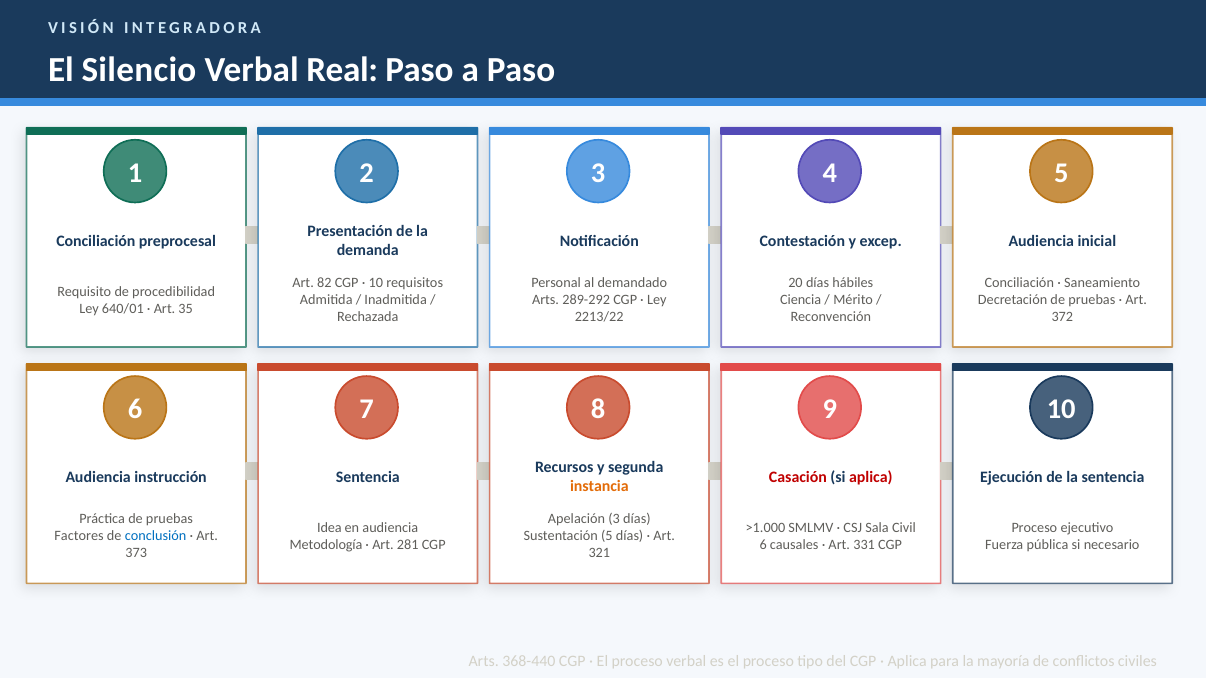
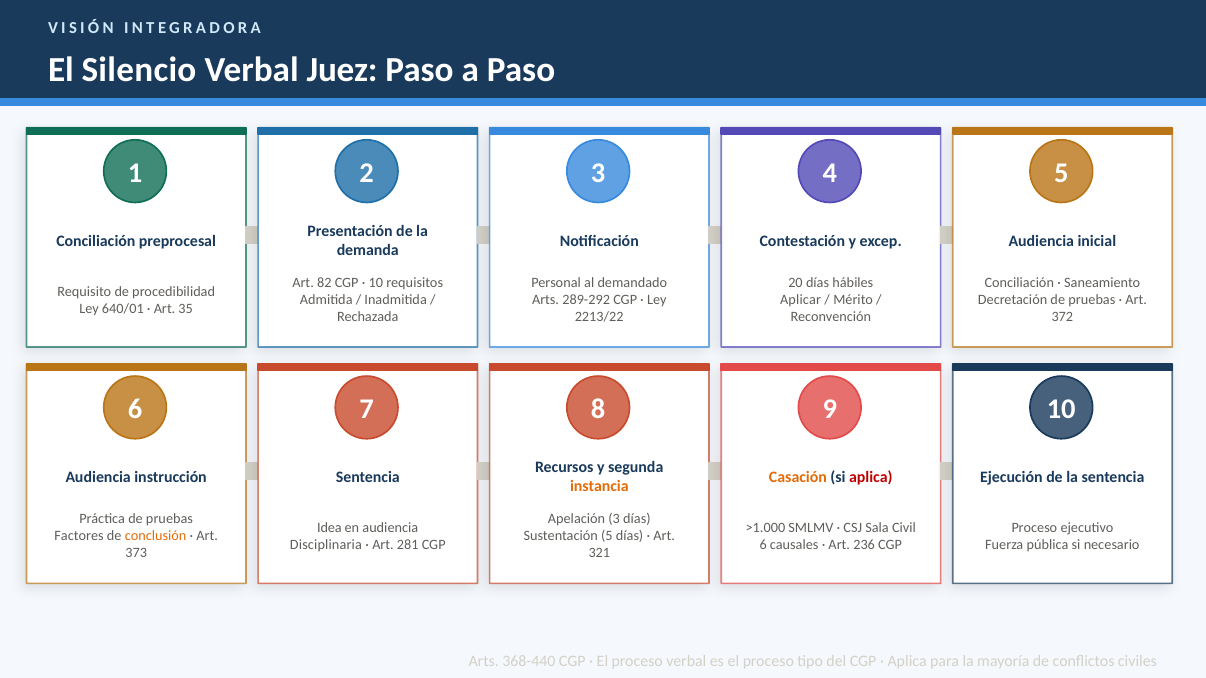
Real: Real -> Juez (342, 70)
Ciencia: Ciencia -> Aplicar (801, 300)
Casación colour: red -> orange (798, 477)
conclusión colour: blue -> orange (156, 536)
Metodología: Metodología -> Disciplinaria (326, 545)
331: 331 -> 236 (864, 545)
